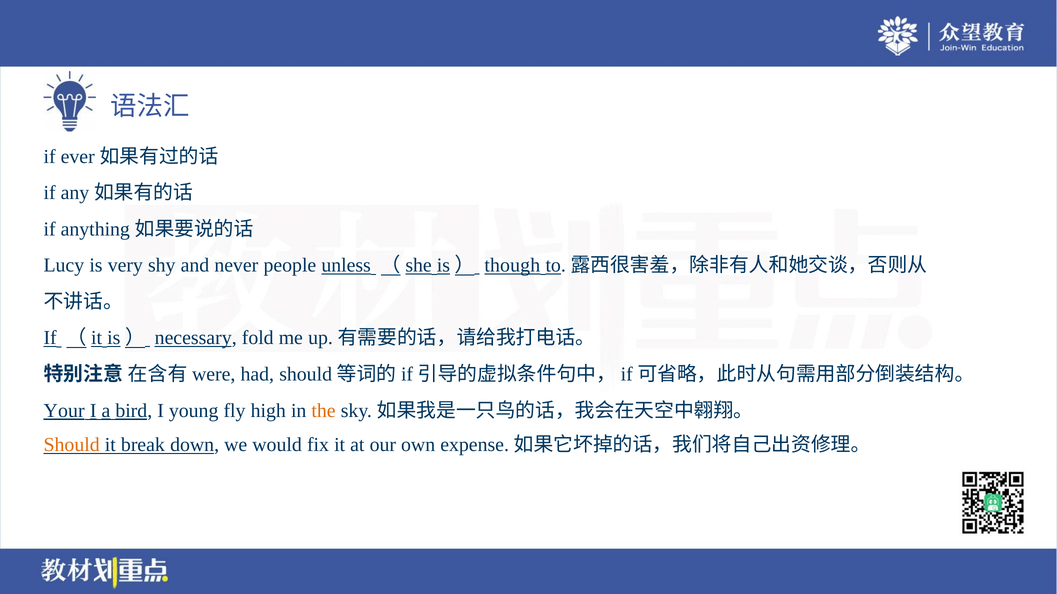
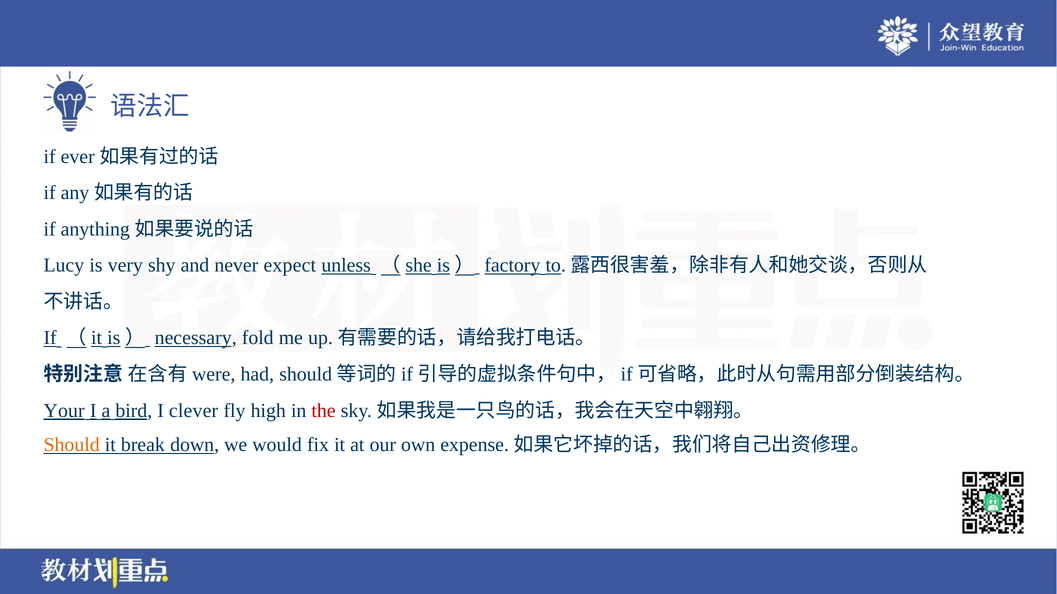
people: people -> expect (290, 266)
though: though -> factory (512, 266)
young: young -> clever (194, 411)
the colour: orange -> red (324, 411)
